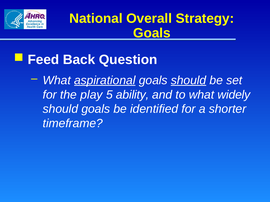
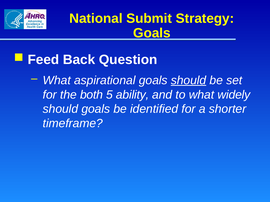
Overall: Overall -> Submit (149, 18)
aspirational underline: present -> none (105, 80)
play: play -> both (92, 95)
